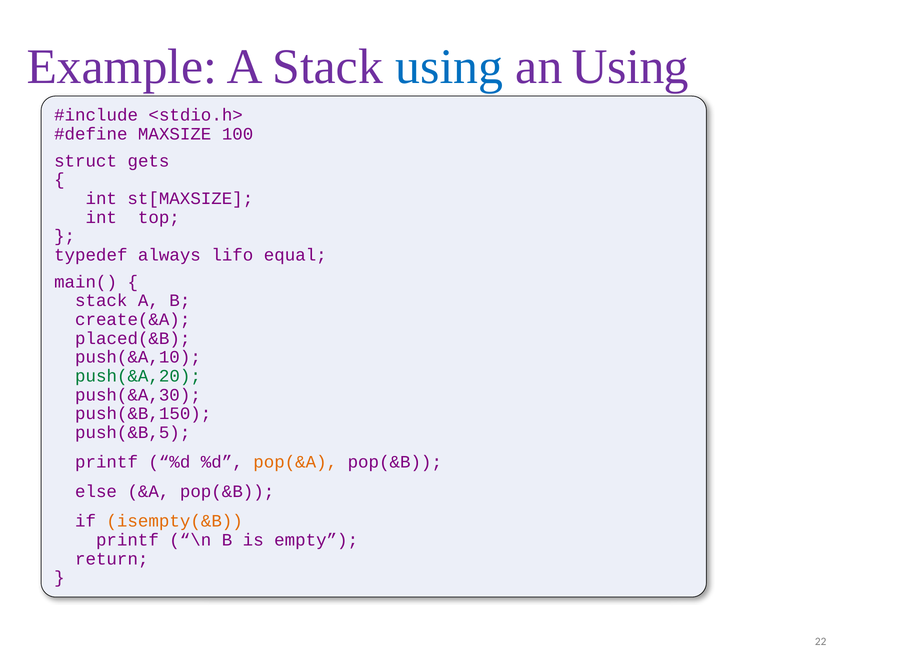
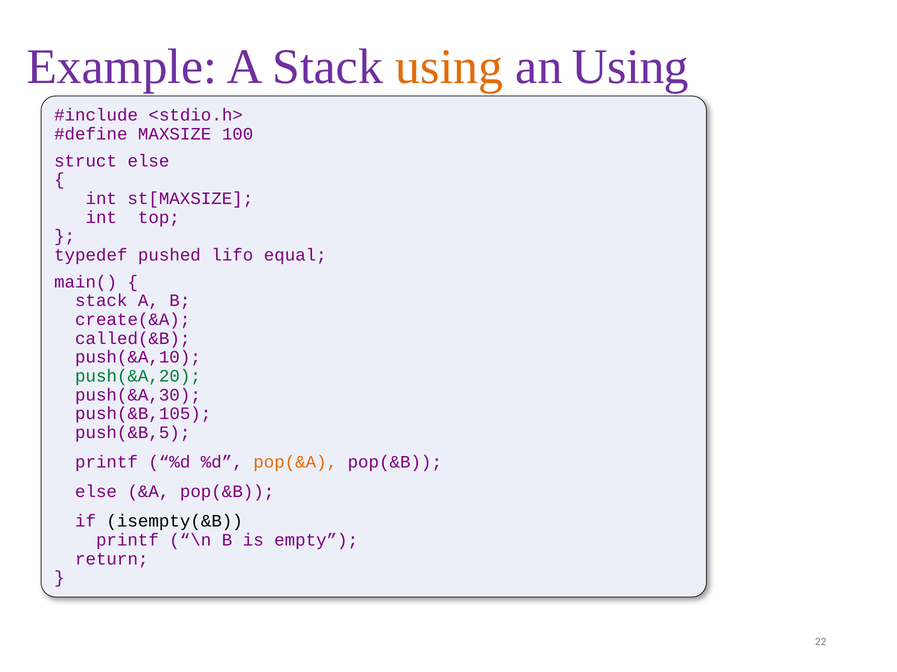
using colour: blue -> orange (449, 67)
struct gets: gets -> else (148, 161)
always: always -> pushed (169, 255)
placed(&B: placed(&B -> called(&B (133, 339)
push(&B,150: push(&B,150 -> push(&B,105 (143, 414)
isempty(&B colour: orange -> black (175, 522)
